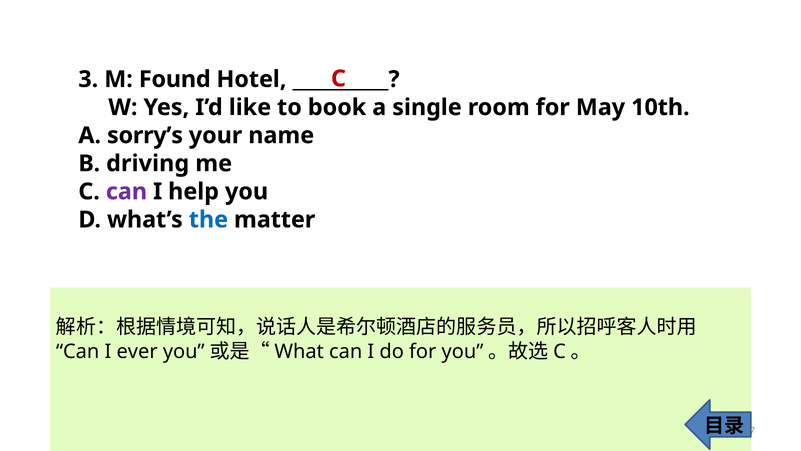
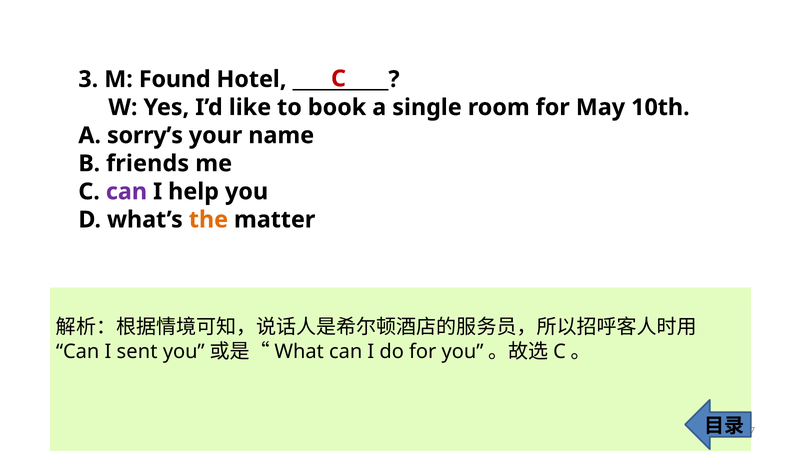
driving: driving -> friends (148, 163)
the colour: blue -> orange (208, 219)
ever: ever -> sent (137, 351)
